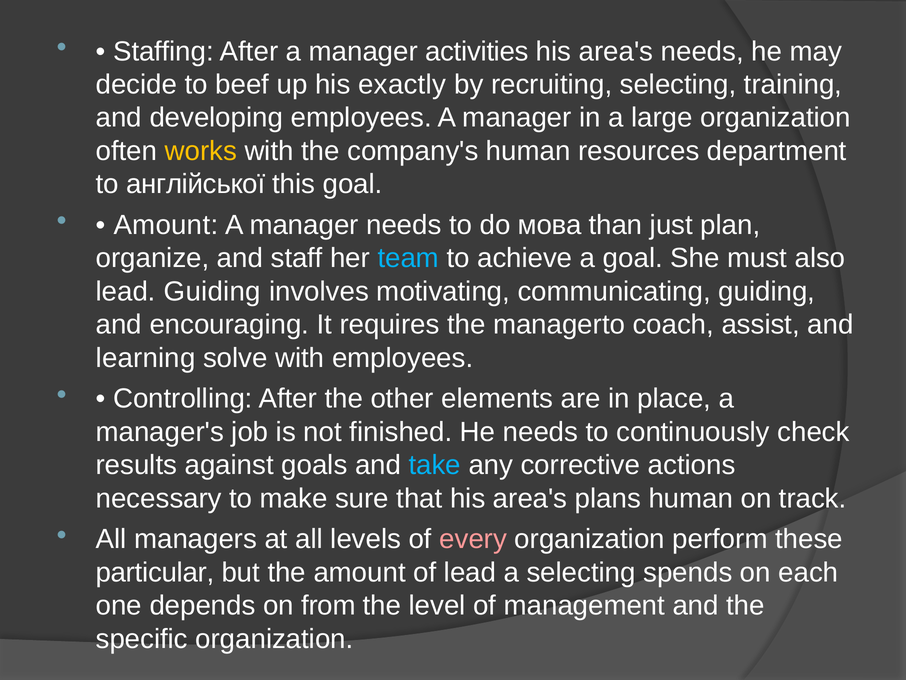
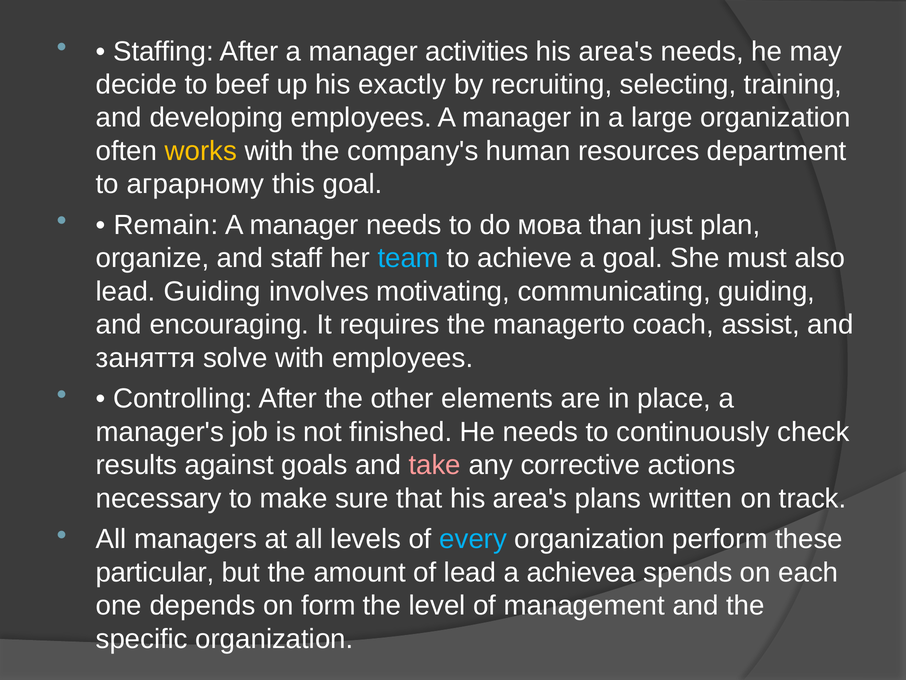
англійської: англійської -> аграрному (195, 184)
Amount: Amount -> Remain (166, 225)
learning: learning -> заняття (146, 358)
take colour: light blue -> pink (435, 465)
plans human: human -> written (691, 498)
every colour: pink -> light blue (473, 539)
a selecting: selecting -> achievea (581, 572)
from: from -> form (328, 605)
